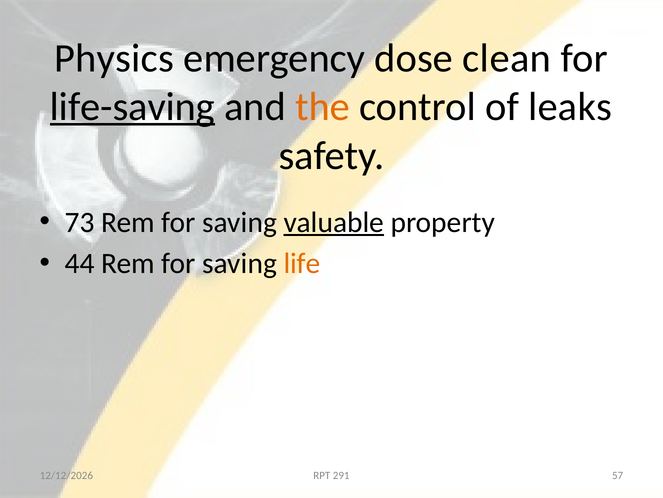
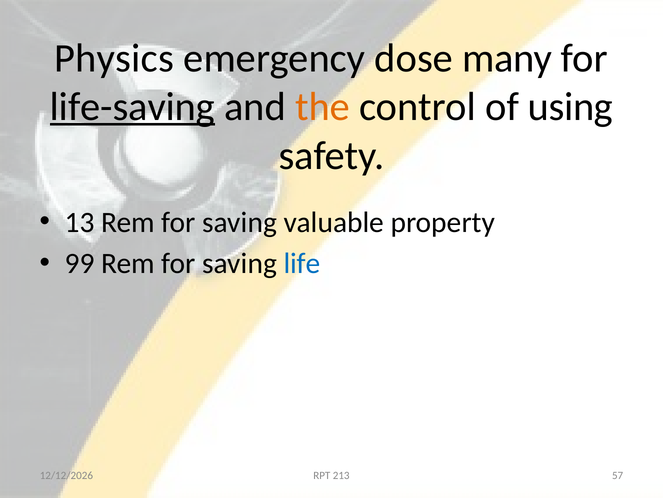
clean: clean -> many (507, 58)
leaks: leaks -> using (570, 107)
73: 73 -> 13 (80, 222)
valuable underline: present -> none (334, 222)
44: 44 -> 99 (80, 263)
life colour: orange -> blue (302, 263)
291: 291 -> 213 (341, 475)
